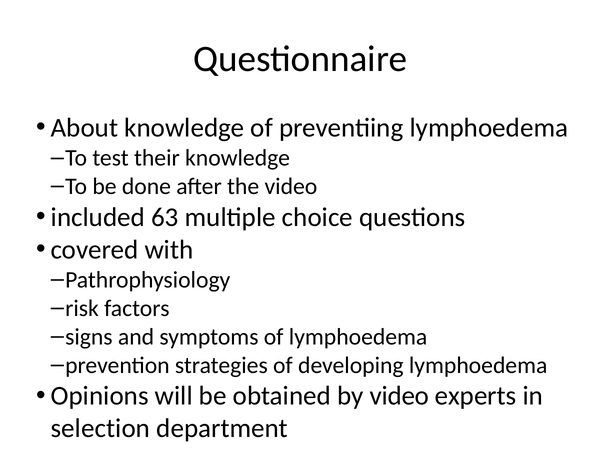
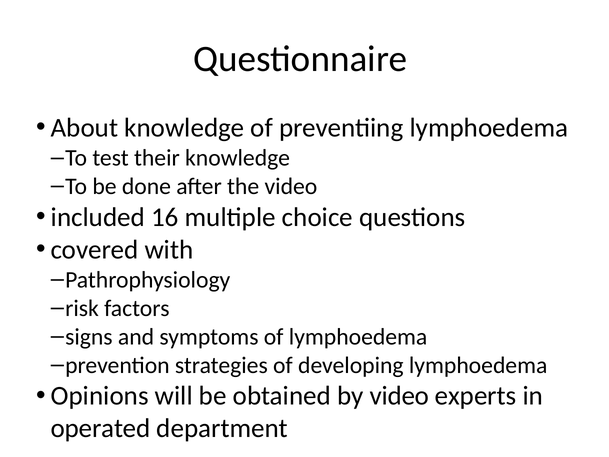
63: 63 -> 16 (165, 217)
selection: selection -> operated (101, 428)
